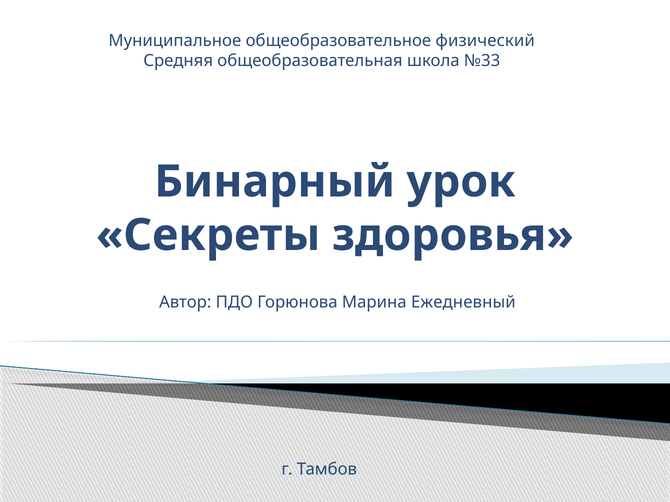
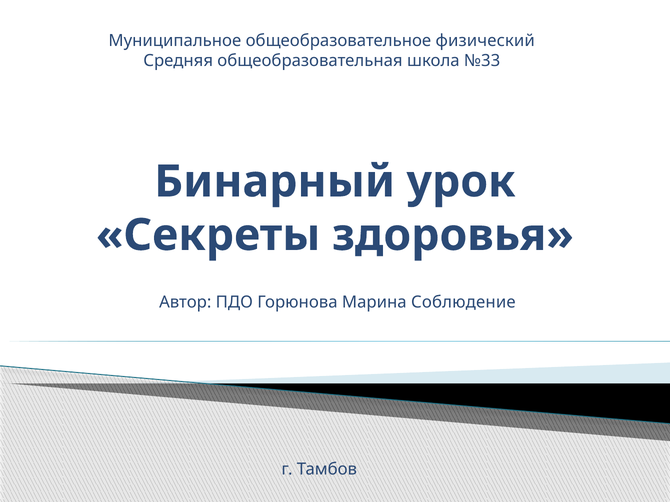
Ежедневный: Ежедневный -> Соблюдение (463, 302)
